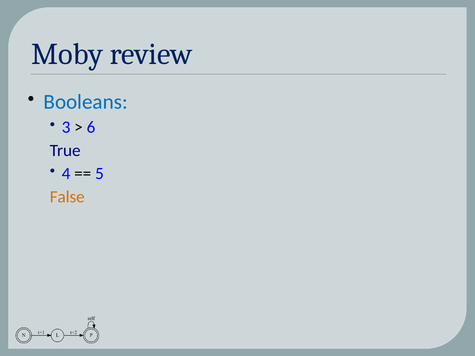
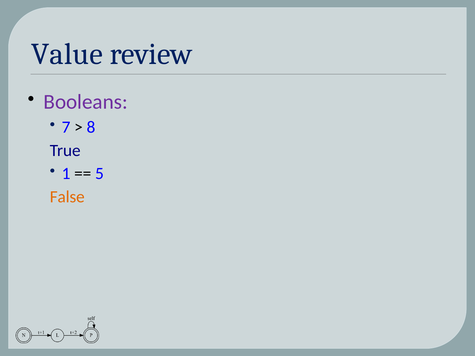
Moby: Moby -> Value (67, 54)
Booleans colour: blue -> purple (86, 102)
3: 3 -> 7 (66, 127)
6: 6 -> 8 (91, 127)
4: 4 -> 1 (66, 174)
